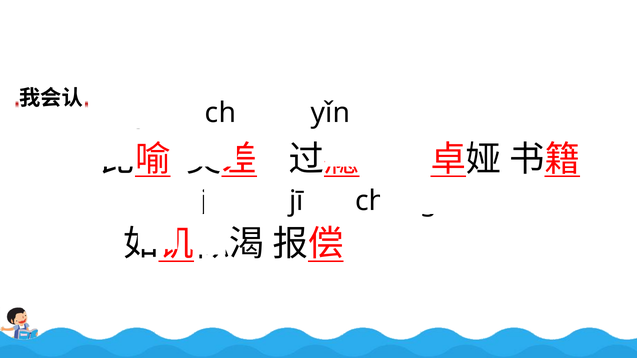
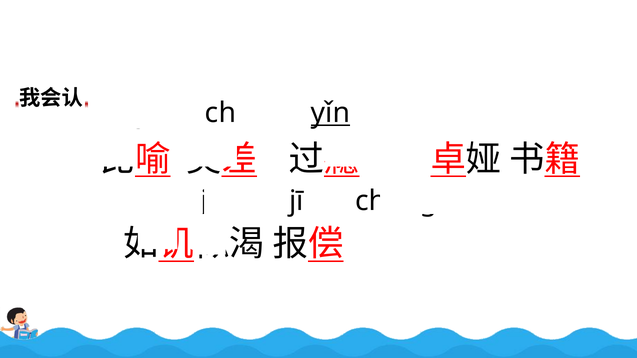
yǐn underline: none -> present (330, 113)
